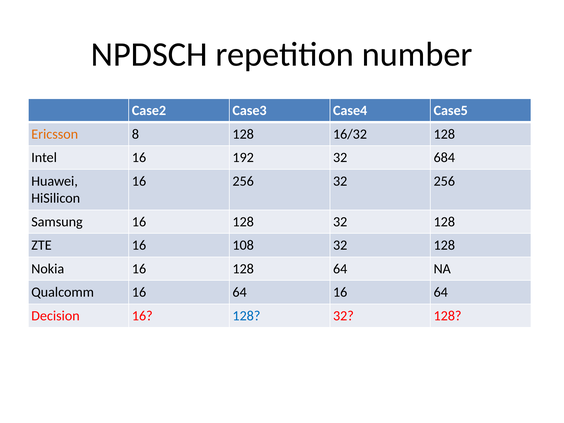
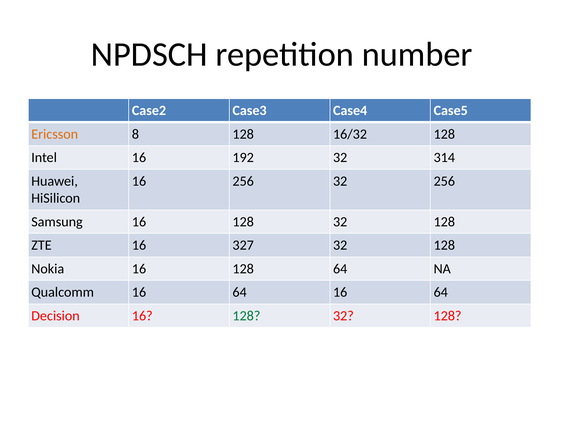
684: 684 -> 314 (444, 158)
108: 108 -> 327 (243, 245)
128 colour: blue -> green (246, 316)
